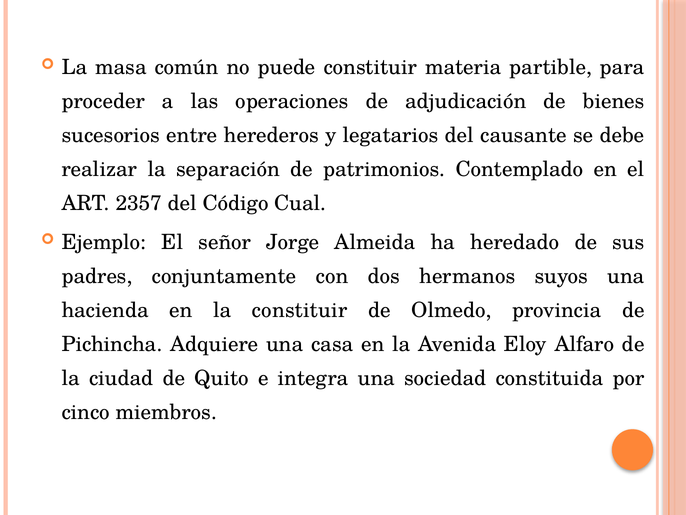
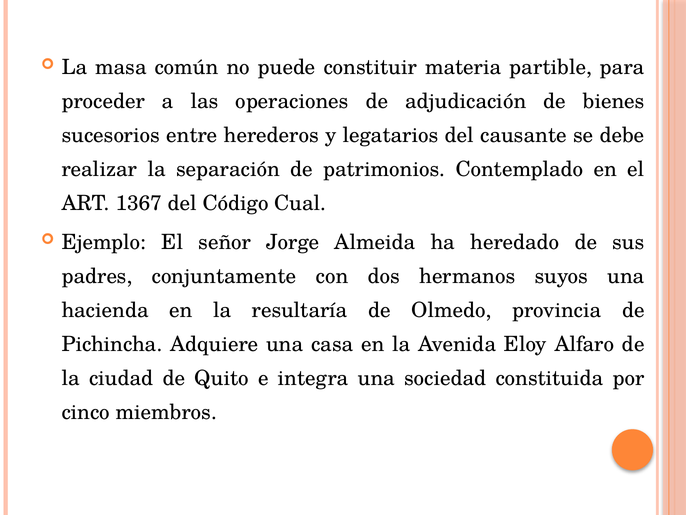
2357: 2357 -> 1367 (139, 203)
la constituir: constituir -> resultaría (300, 310)
